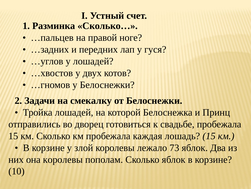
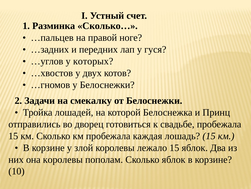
у лошадей: лошадей -> которых (93, 61)
лежало 73: 73 -> 15 (174, 147)
